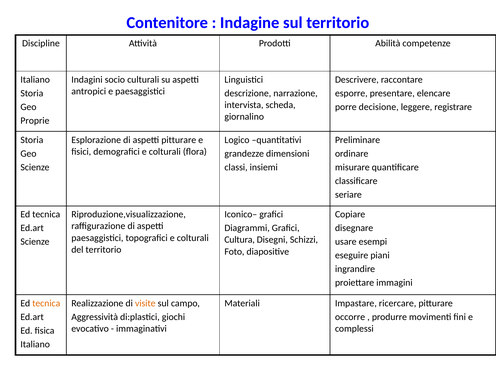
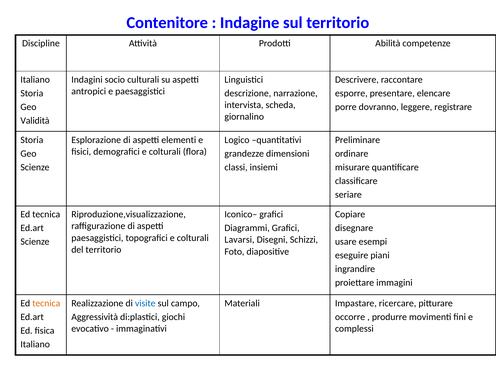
decisione: decisione -> dovranno (379, 107)
Proprie: Proprie -> Validità (35, 121)
aspetti pitturare: pitturare -> elementi (179, 140)
Cultura: Cultura -> Lavarsi (239, 240)
visite colour: orange -> blue (145, 303)
